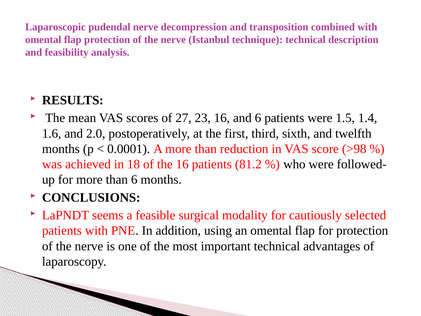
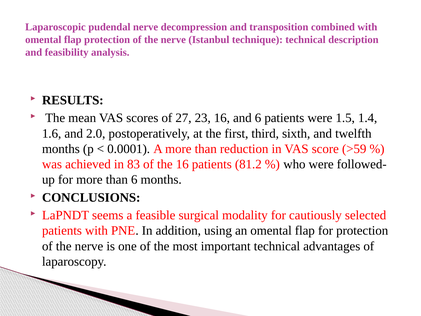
>98: >98 -> >59 (354, 149)
18: 18 -> 83 (134, 164)
